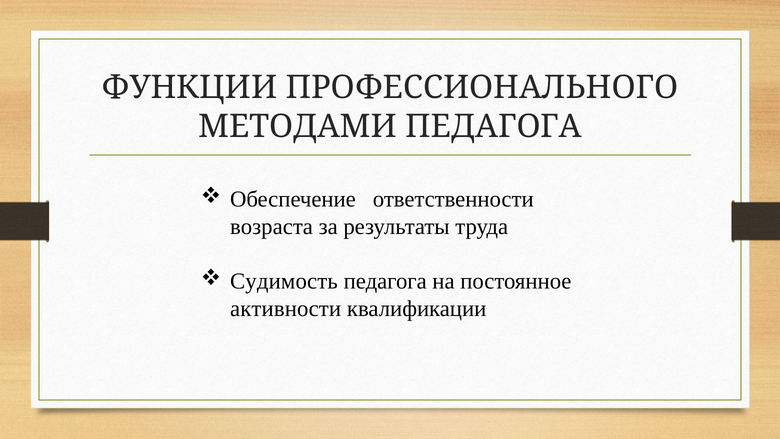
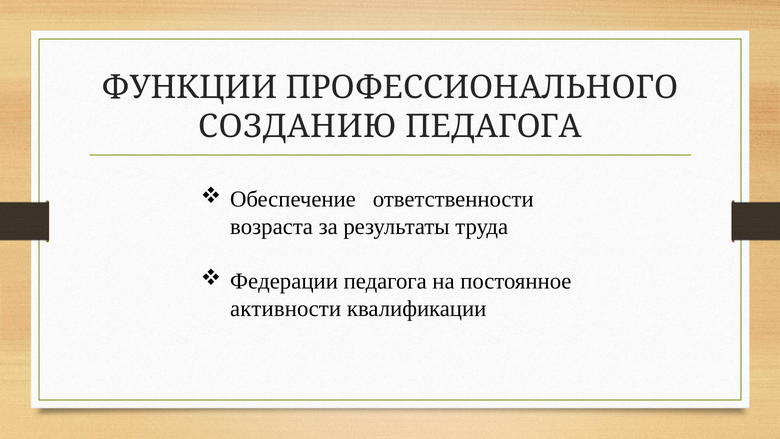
МЕТОДАМИ: МЕТОДАМИ -> СОЗДАНИЮ (297, 126)
Судимость: Судимость -> Федерации (284, 281)
